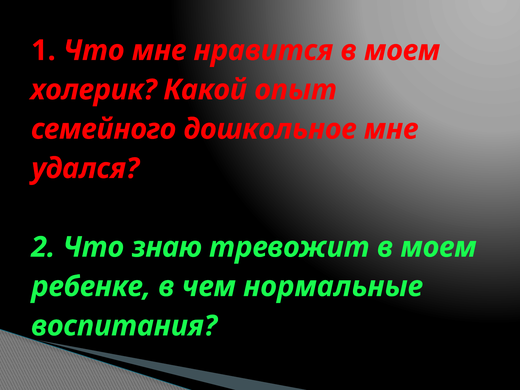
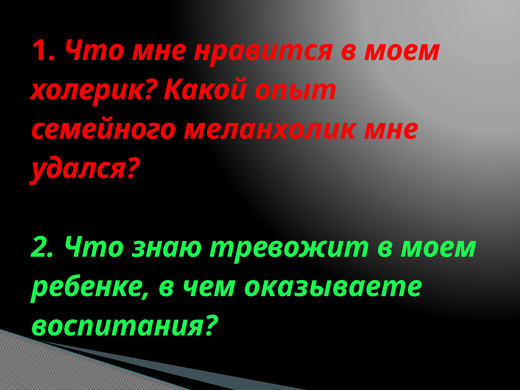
дошкольное: дошкольное -> меланхолик (270, 129)
нормальные: нормальные -> оказываете (333, 287)
